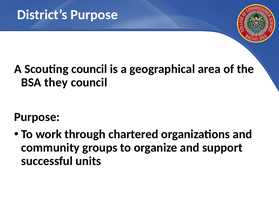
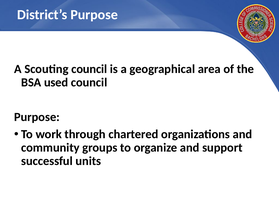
they: they -> used (56, 83)
